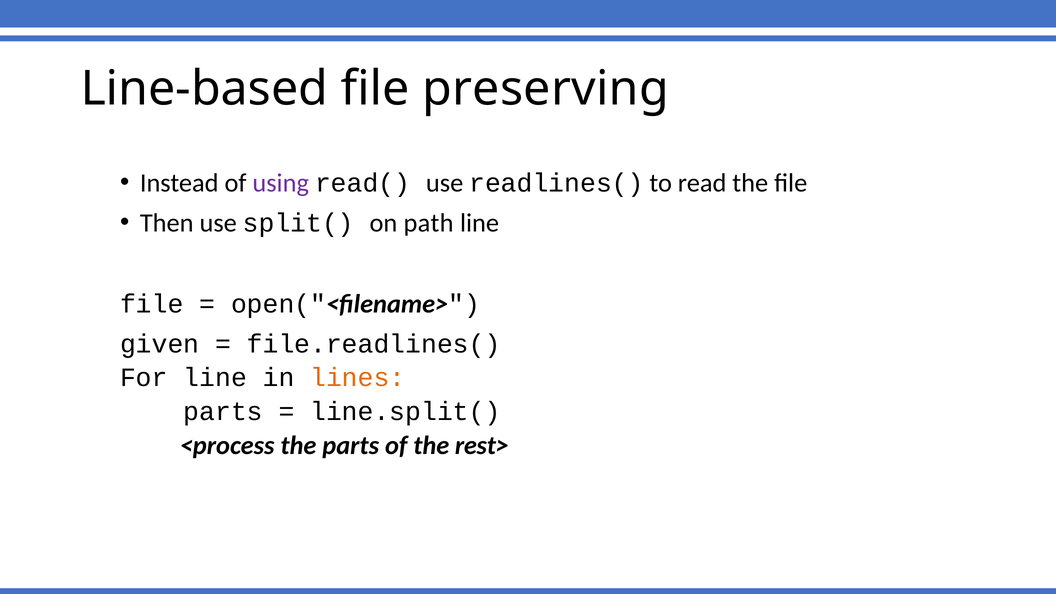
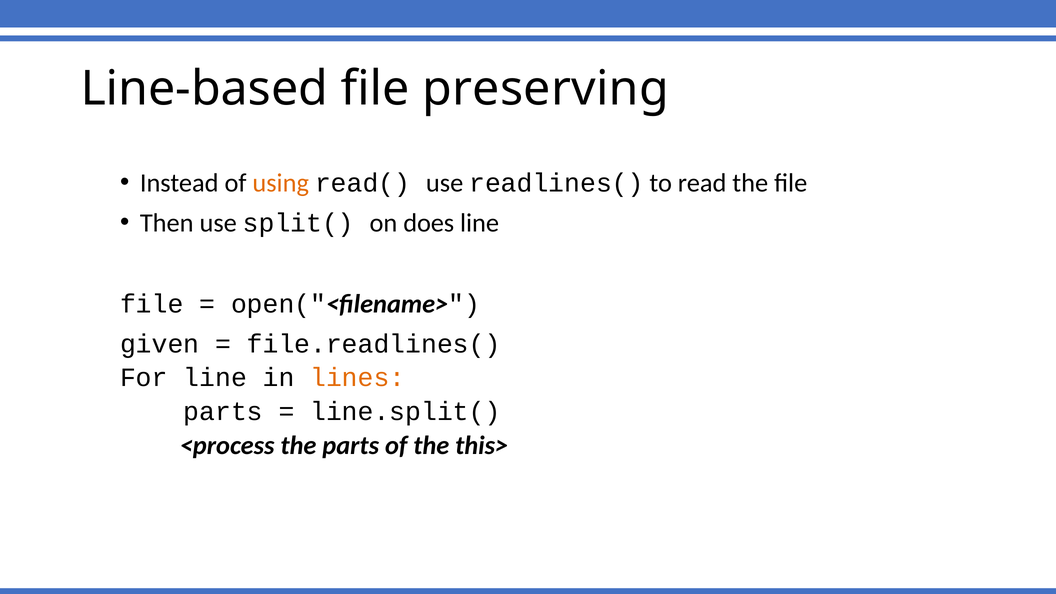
using colour: purple -> orange (281, 183)
path: path -> does (429, 223)
rest>: rest> -> this> (482, 446)
